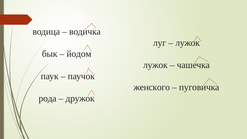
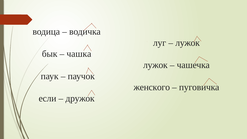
йодом: йодом -> чашка (79, 54)
рода: рода -> если (47, 98)
